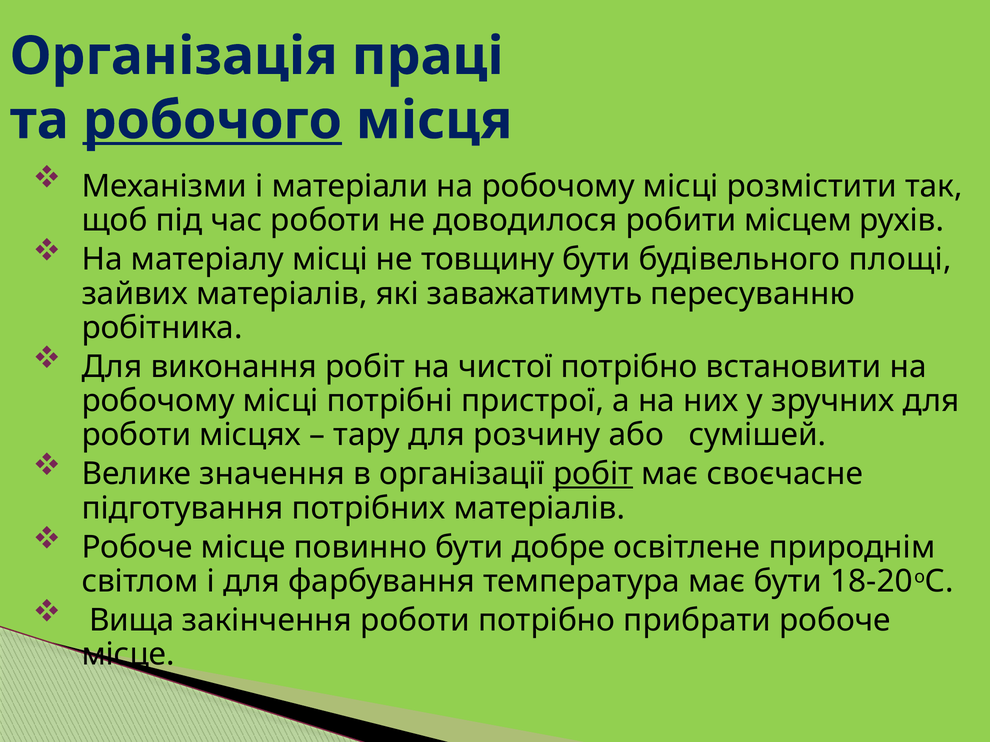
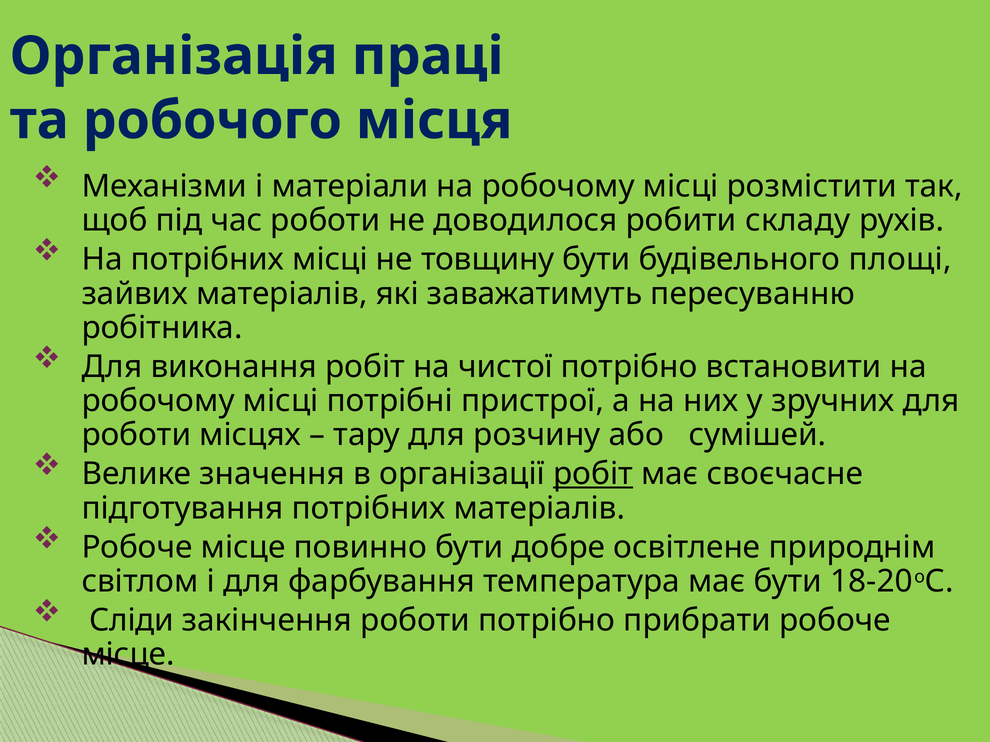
робочого underline: present -> none (212, 121)
місцем: місцем -> складу (798, 221)
На матеріалу: матеріалу -> потрібних (207, 260)
Вища: Вища -> Сліди (132, 621)
